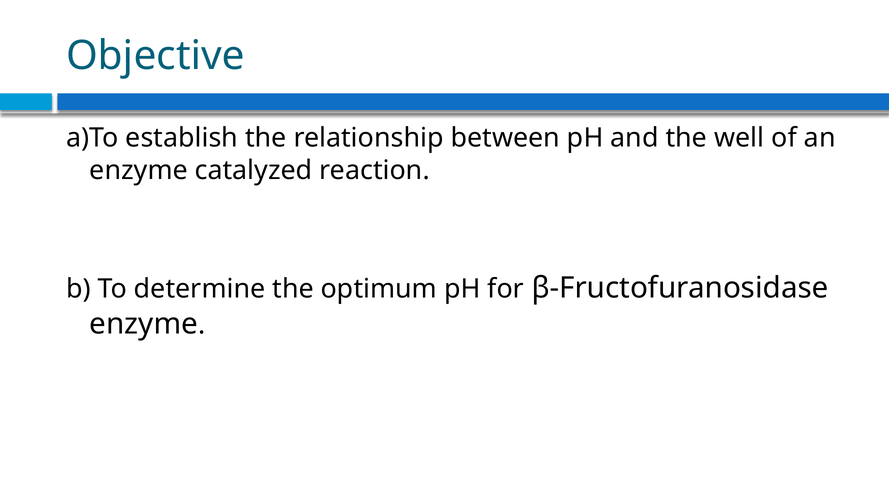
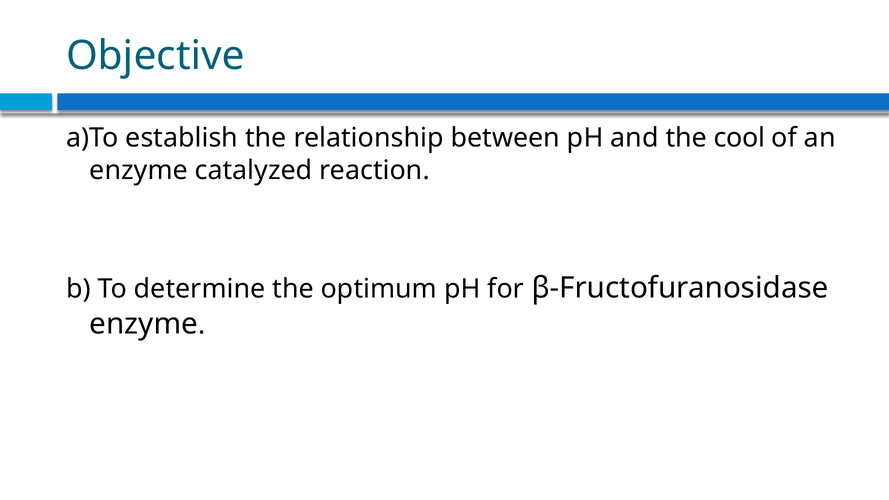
well: well -> cool (739, 138)
